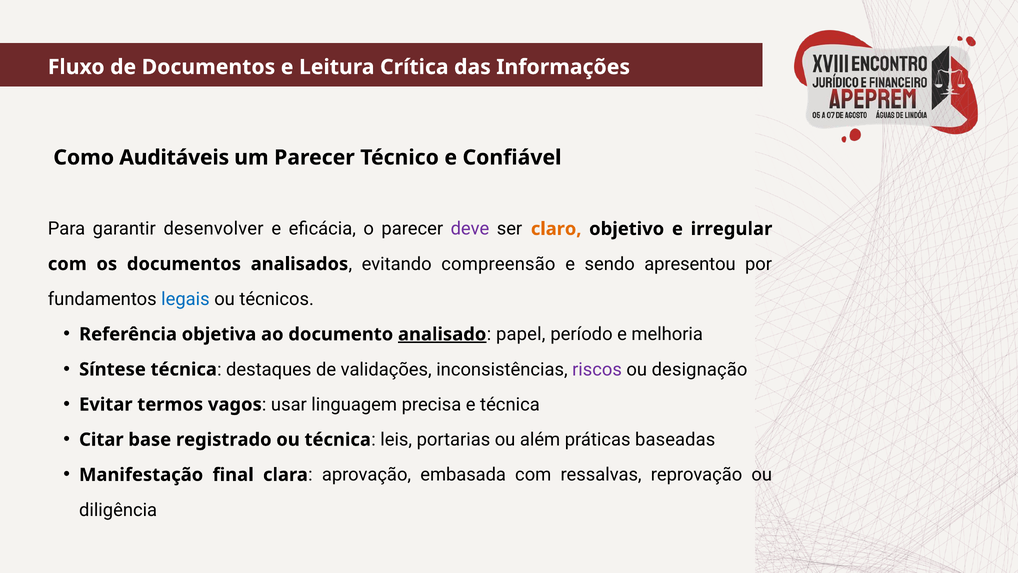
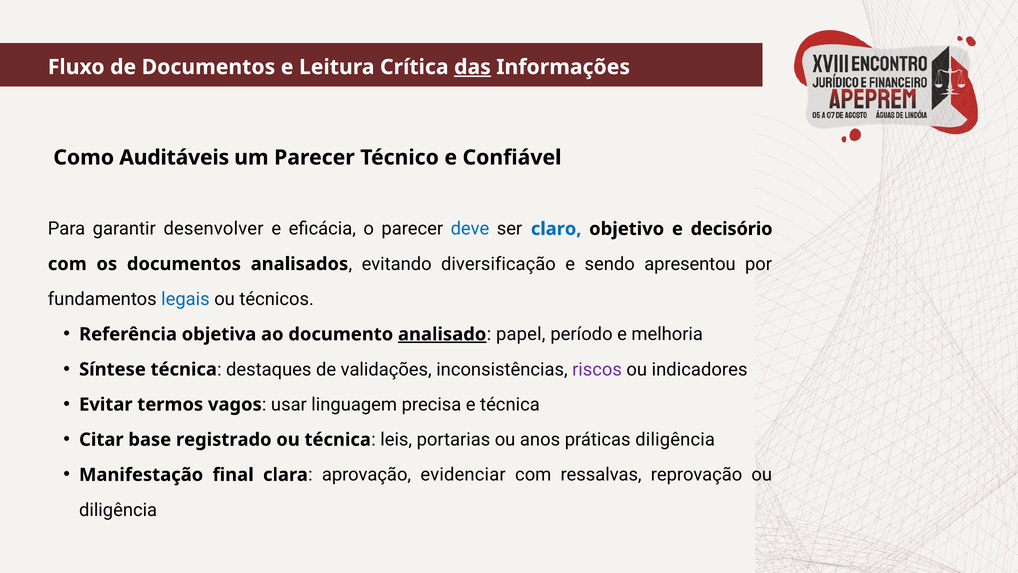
das underline: none -> present (472, 67)
deve colour: purple -> blue (470, 229)
claro colour: orange -> blue (556, 229)
irregular: irregular -> decisório (732, 229)
compreensão: compreensão -> diversificação (498, 264)
designação: designação -> indicadores (700, 369)
além: além -> anos (540, 439)
práticas baseadas: baseadas -> diligência (675, 439)
embasada: embasada -> evidenciar (463, 475)
